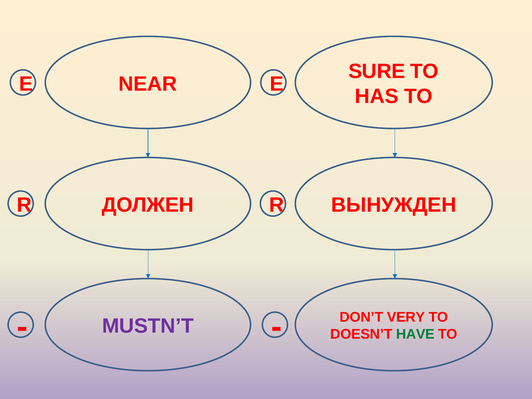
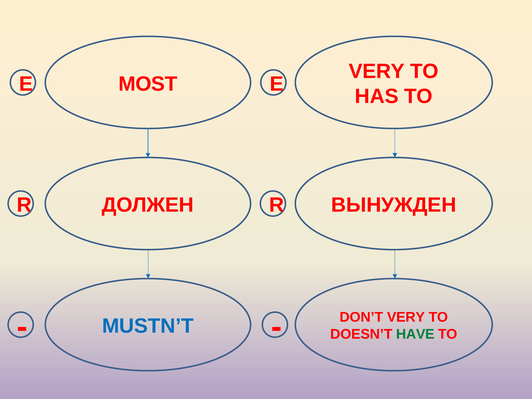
SURE: SURE -> VERY (377, 71)
NEAR: NEAR -> MOST (148, 84)
MUSTN’T colour: purple -> blue (148, 326)
